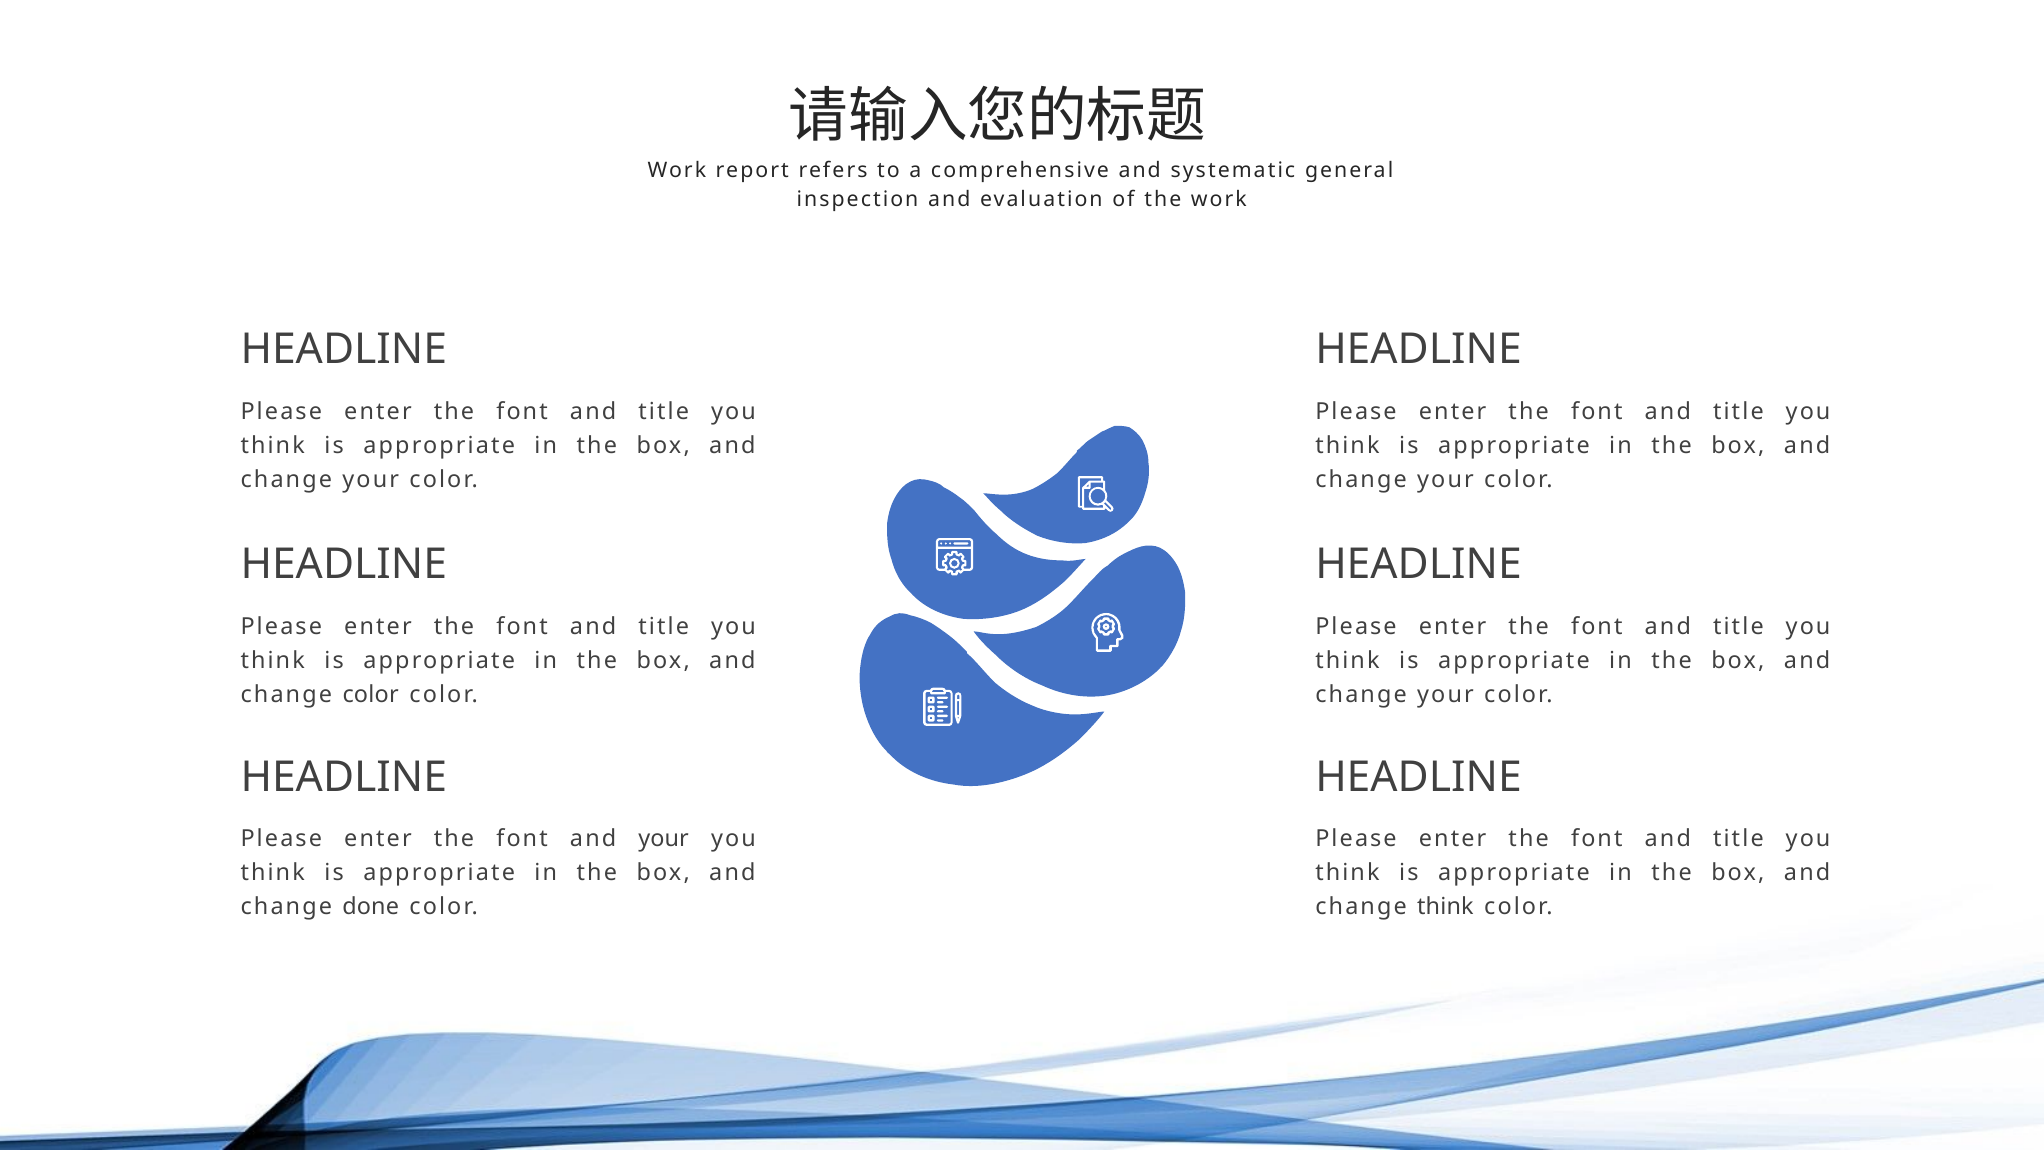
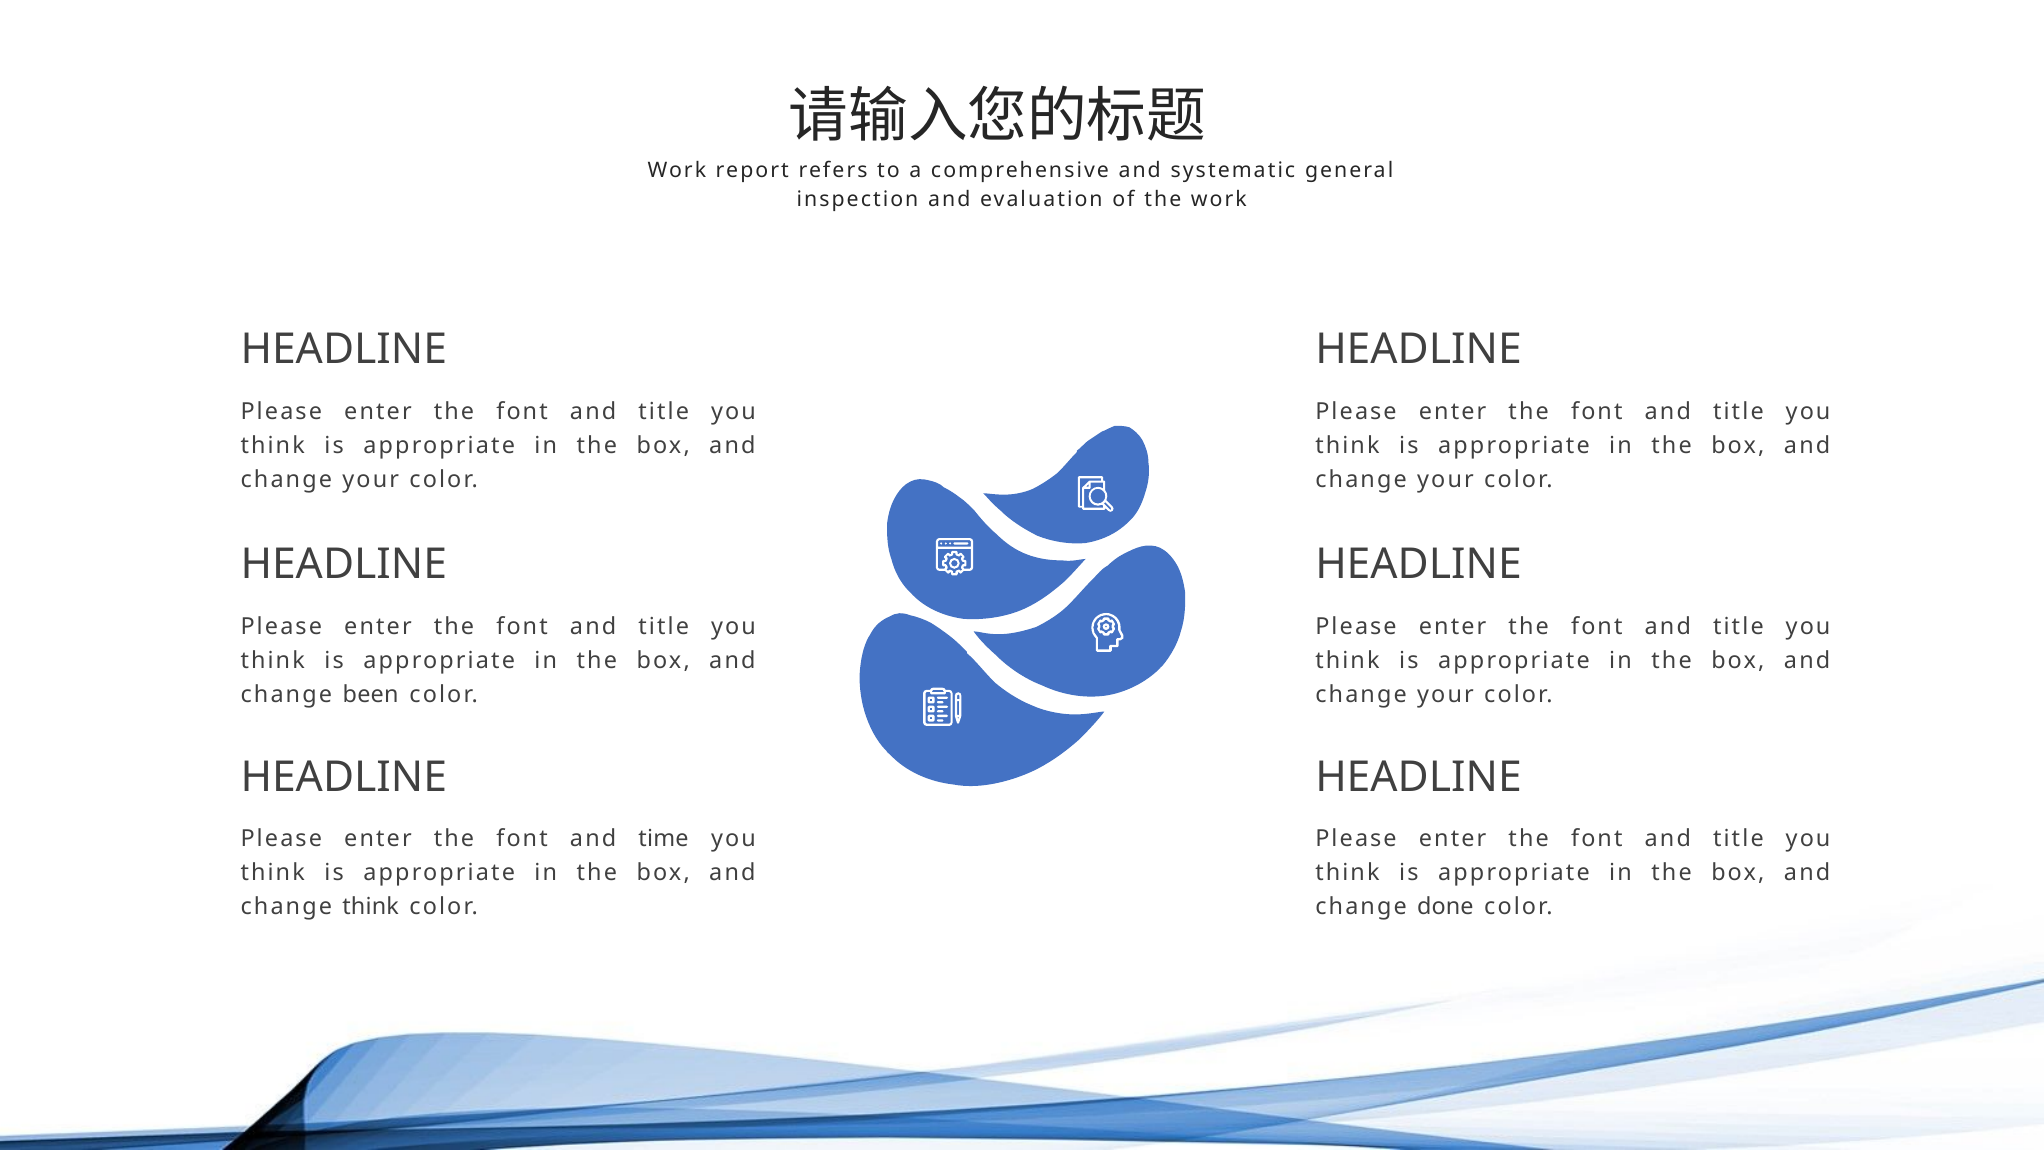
change color: color -> been (371, 695)
and your: your -> time (664, 839)
change done: done -> think (371, 907)
change think: think -> done (1445, 907)
